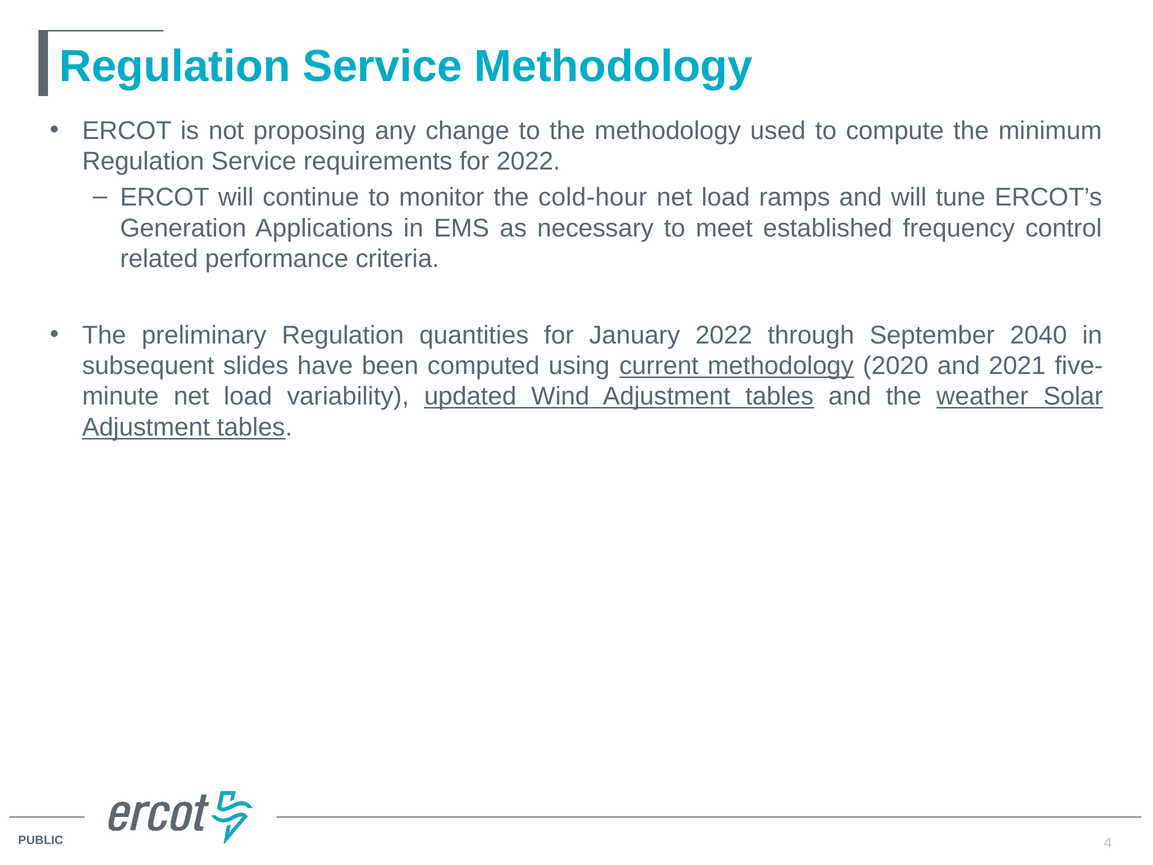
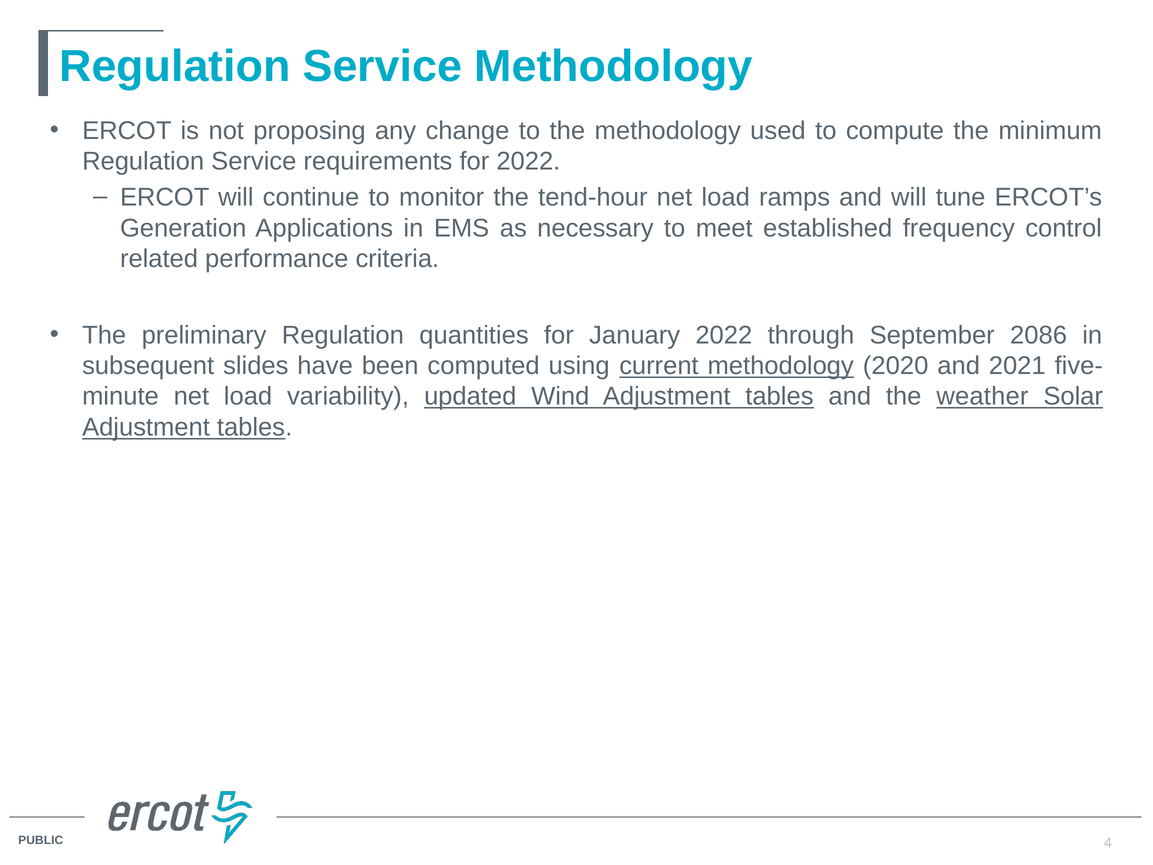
cold-hour: cold-hour -> tend-hour (593, 197)
2040: 2040 -> 2086 (1039, 335)
